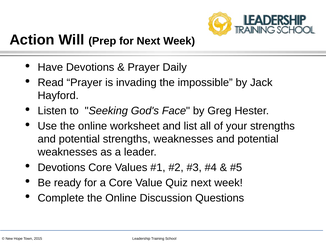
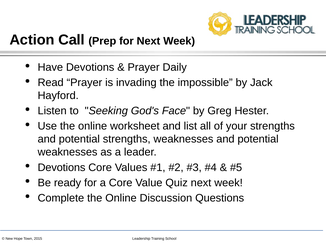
Will: Will -> Call (72, 40)
